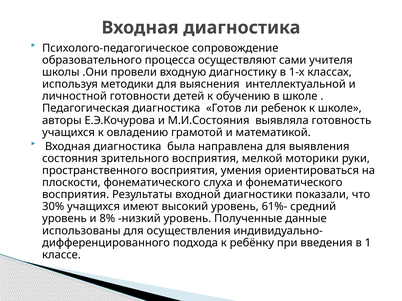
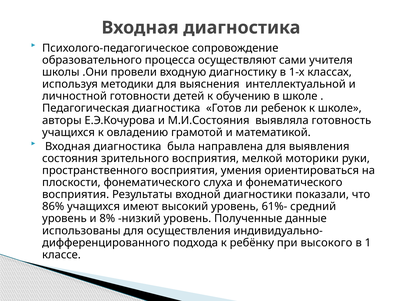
30%: 30% -> 86% (53, 207)
введения: введения -> высокого (326, 243)
